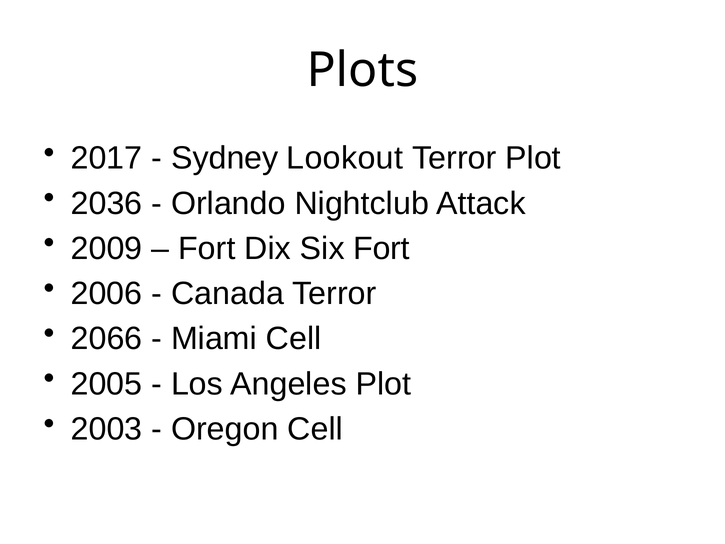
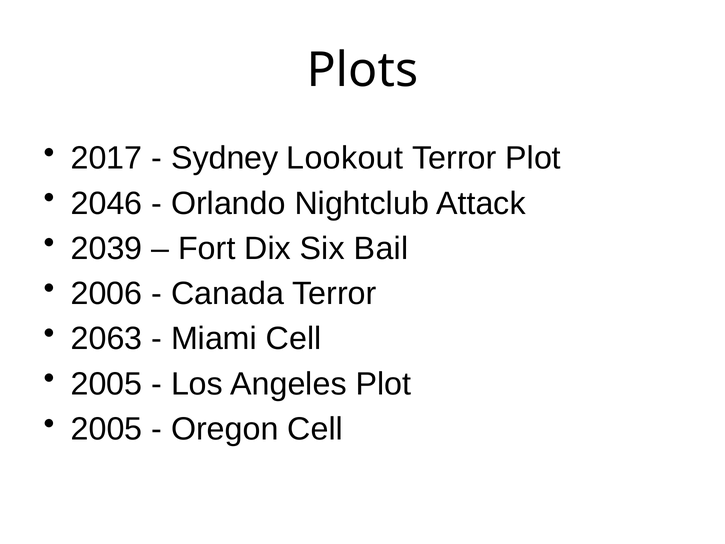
2036: 2036 -> 2046 (107, 203)
2009: 2009 -> 2039 (107, 248)
Six Fort: Fort -> Bail (381, 248)
2066: 2066 -> 2063 (107, 339)
2003: 2003 -> 2005 (107, 429)
